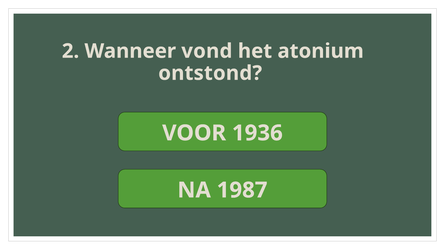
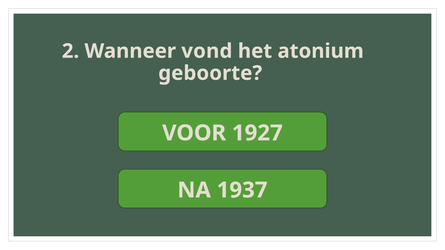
ontstond: ontstond -> geboorte (210, 73)
1936: 1936 -> 1927 (257, 133)
1987: 1987 -> 1937 (242, 190)
